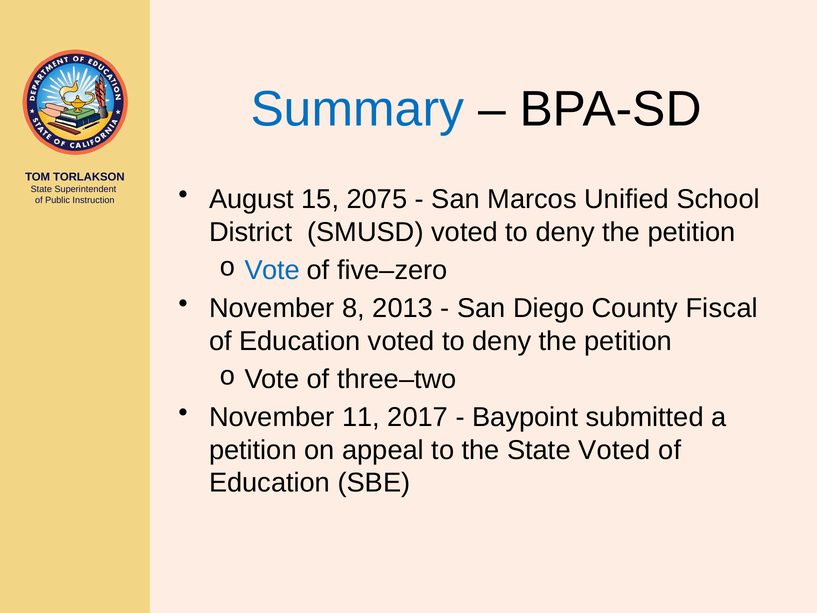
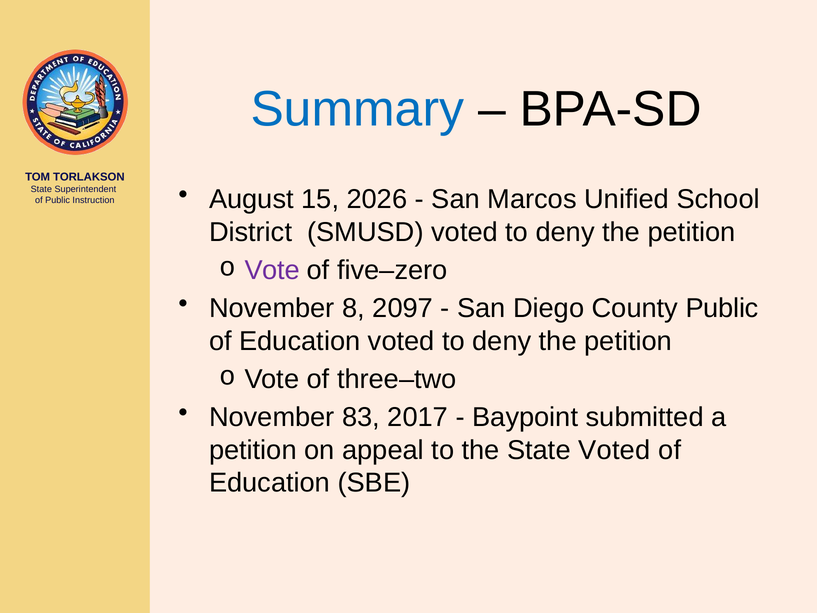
2075: 2075 -> 2026 (377, 199)
Vote colour: blue -> purple (272, 270)
2013: 2013 -> 2097 (403, 308)
County Fiscal: Fiscal -> Public (722, 308)
11: 11 -> 83 (361, 417)
